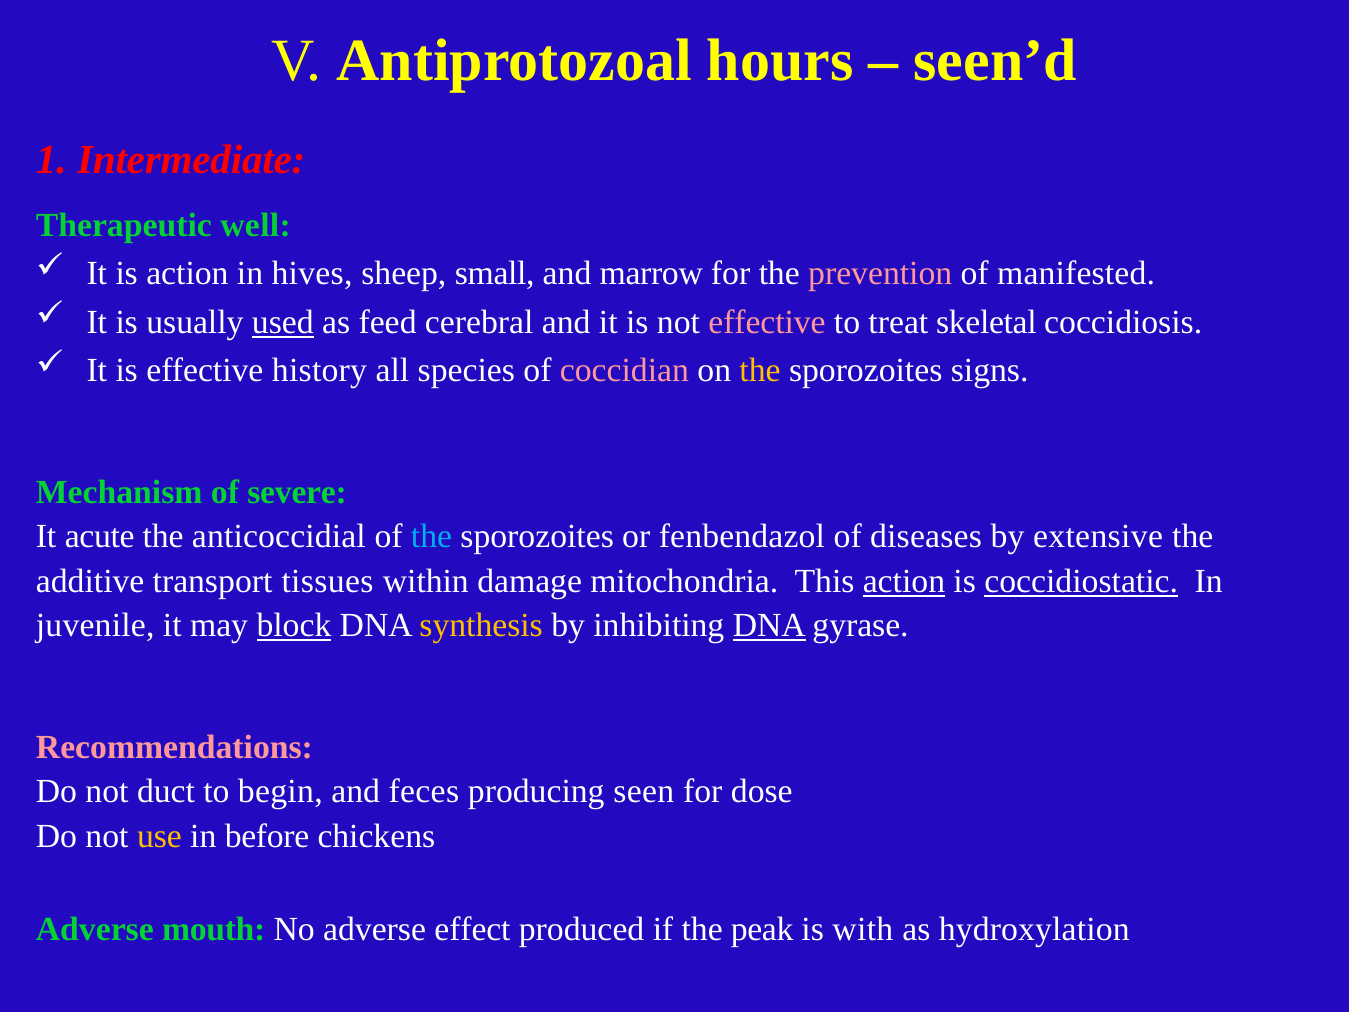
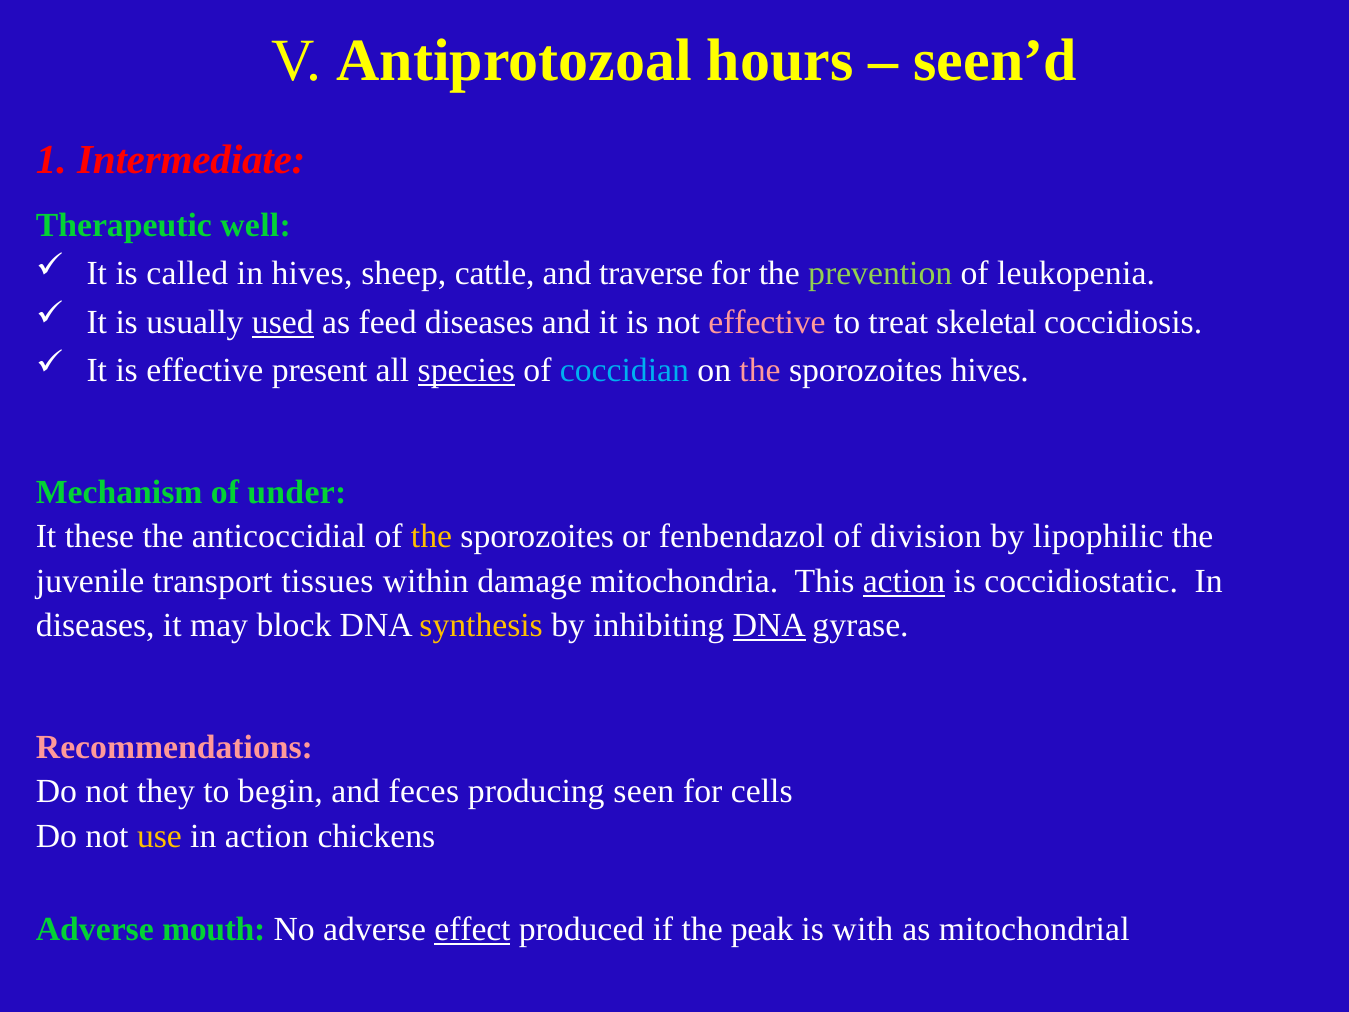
is action: action -> called (187, 273)
small: small -> cattle (495, 273)
marrow: marrow -> traverse (651, 273)
prevention colour: pink -> light green (880, 273)
manifested: manifested -> leukopenia (1076, 273)
feed cerebral: cerebral -> diseases (479, 322)
history: history -> present (320, 371)
species underline: none -> present (466, 371)
coccidian colour: pink -> light blue (624, 371)
the colour: yellow -> pink (760, 371)
sporozoites signs: signs -> hives (990, 371)
severe: severe -> under (297, 492)
acute: acute -> these (100, 536)
the colour: light blue -> yellow (431, 536)
diseases: diseases -> division (926, 536)
extensive: extensive -> lipophilic (1098, 536)
additive: additive -> juvenile (90, 581)
coccidiostatic underline: present -> none (1081, 581)
juvenile: juvenile -> diseases (95, 625)
block underline: present -> none (294, 625)
duct: duct -> they (166, 791)
dose: dose -> cells (762, 791)
in before: before -> action (267, 836)
effect underline: none -> present (472, 929)
hydroxylation: hydroxylation -> mitochondrial (1034, 929)
